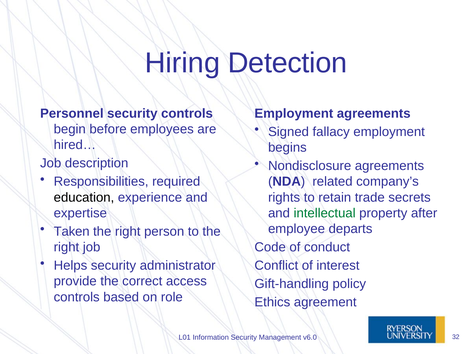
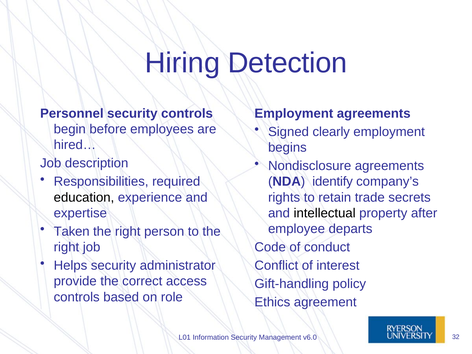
fallacy: fallacy -> clearly (331, 132)
related: related -> identify (333, 182)
intellectual colour: green -> black (325, 213)
